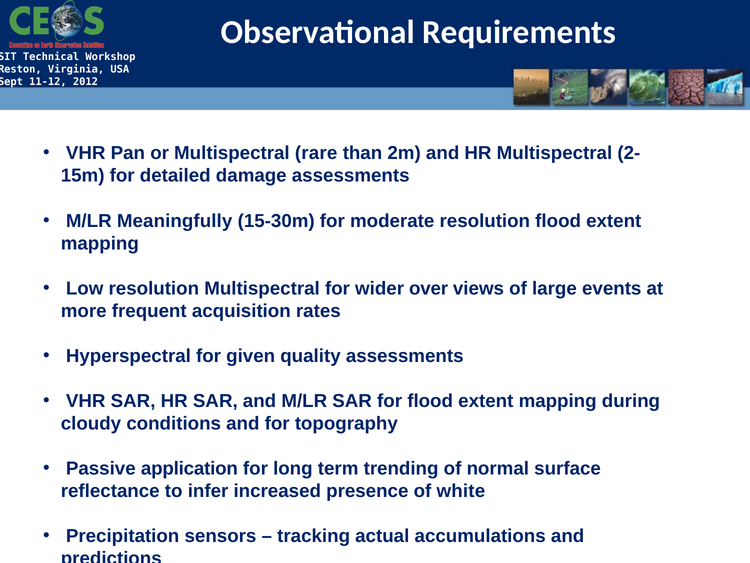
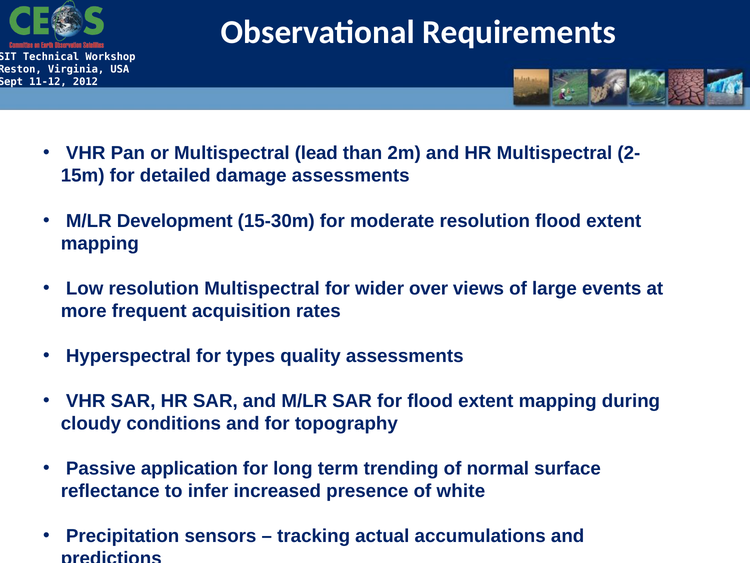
rare: rare -> lead (316, 153)
Meaningfully: Meaningfully -> Development (175, 221)
given: given -> types (251, 356)
